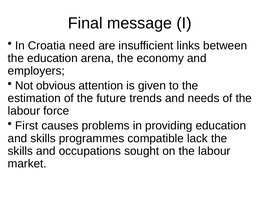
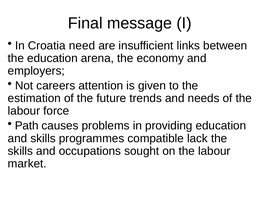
obvious: obvious -> careers (56, 85)
First: First -> Path (27, 125)
